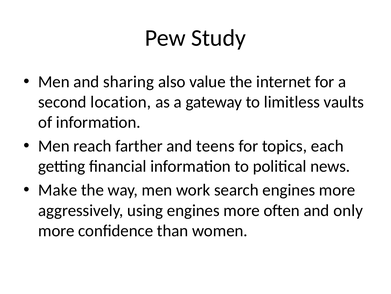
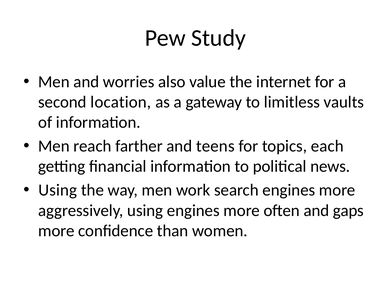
sharing: sharing -> worries (129, 82)
Make: Make -> Using (58, 190)
only: only -> gaps (348, 210)
